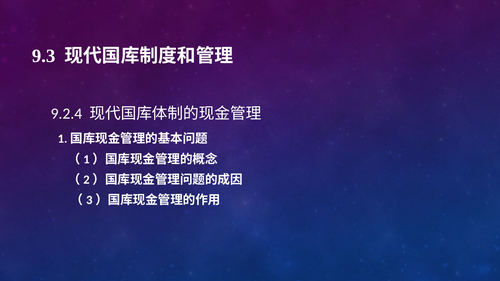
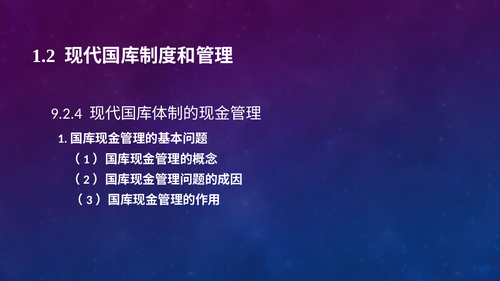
9.3: 9.3 -> 1.2 (44, 56)
